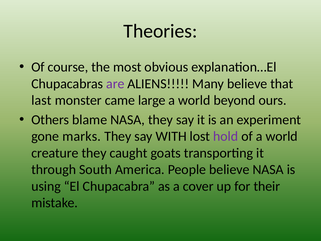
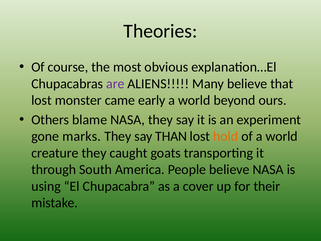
last: last -> lost (42, 100)
large: large -> early (152, 100)
WITH: WITH -> THAN (171, 136)
hold colour: purple -> orange (226, 136)
